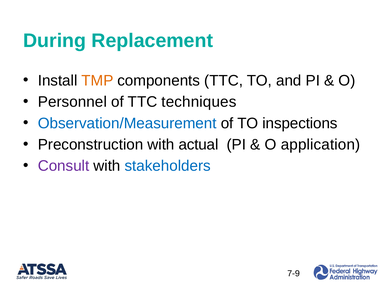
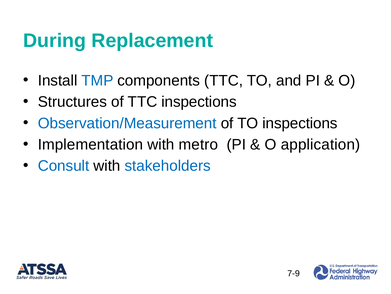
TMP colour: orange -> blue (97, 80)
Personnel: Personnel -> Structures (72, 102)
TTC techniques: techniques -> inspections (199, 102)
Preconstruction: Preconstruction -> Implementation (90, 144)
actual: actual -> metro (198, 144)
Consult colour: purple -> blue (64, 166)
